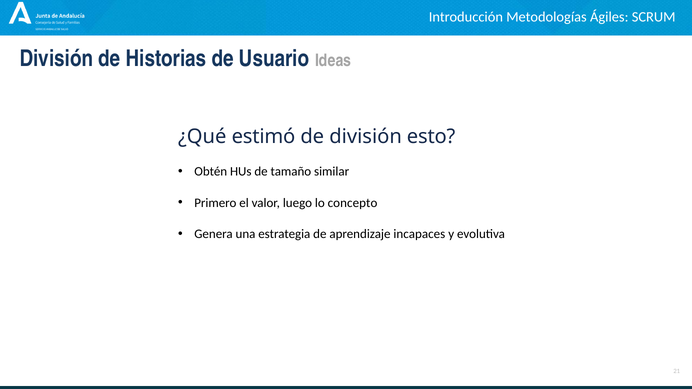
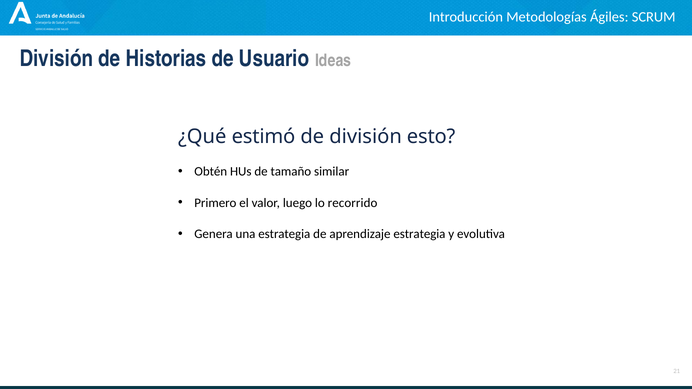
concepto: concepto -> recorrido (353, 203)
aprendizaje incapaces: incapaces -> estrategia (419, 234)
